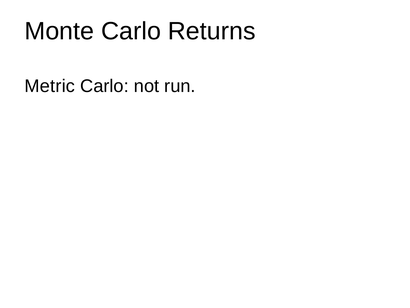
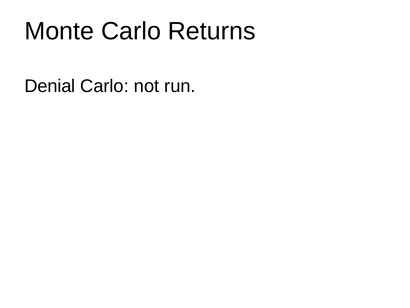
Metric: Metric -> Denial (50, 86)
